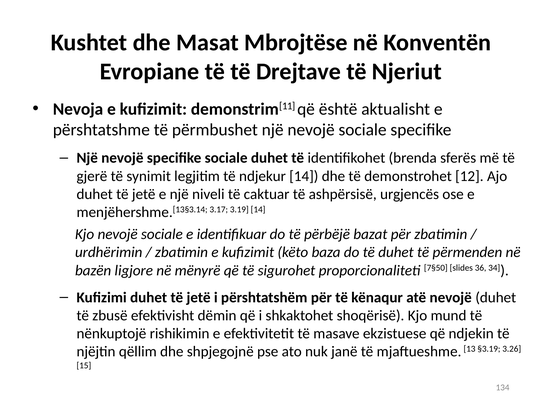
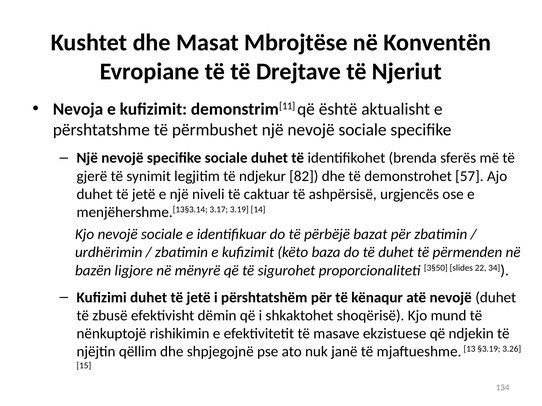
ndjekur 14: 14 -> 82 (304, 176)
12: 12 -> 57 (469, 176)
7§50: 7§50 -> 3§50 (436, 268)
36: 36 -> 22 (481, 268)
